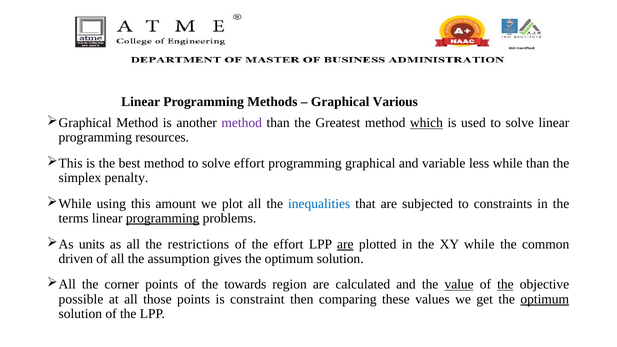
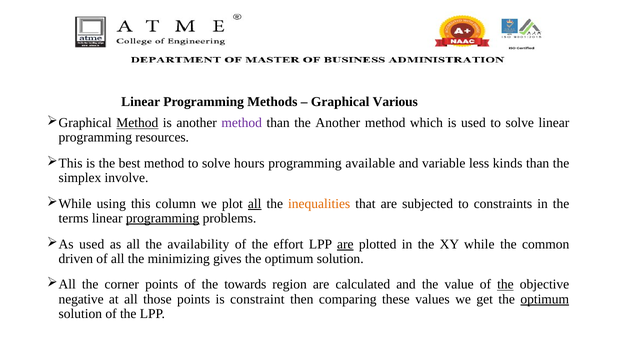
Method underline: none -> present (137, 123)
the Greatest: Greatest -> Another (338, 123)
which underline: present -> none (426, 123)
solve effort: effort -> hours (249, 163)
programming graphical: graphical -> available (370, 163)
less while: while -> kinds (508, 163)
penalty: penalty -> involve (127, 178)
amount: amount -> column (176, 204)
all underline: none -> present (255, 204)
inequalities colour: blue -> orange (319, 204)
units: units -> used (92, 244)
restrictions: restrictions -> availability (198, 244)
assumption: assumption -> minimizing (179, 259)
value underline: present -> none (459, 285)
possible: possible -> negative (81, 299)
